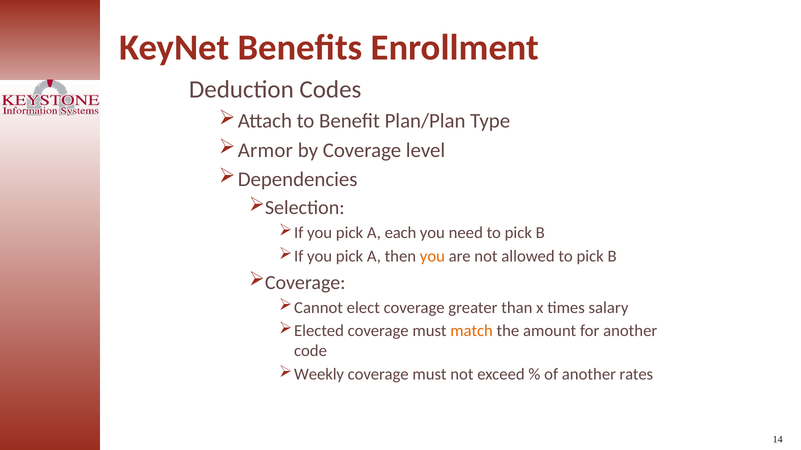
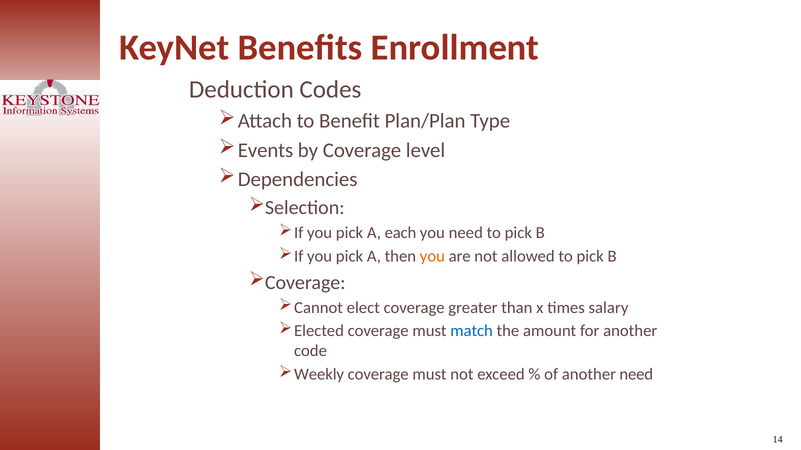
Armor: Armor -> Events (266, 150)
match colour: orange -> blue (472, 331)
another rates: rates -> need (636, 375)
